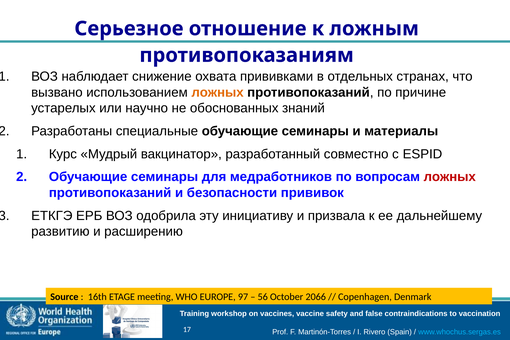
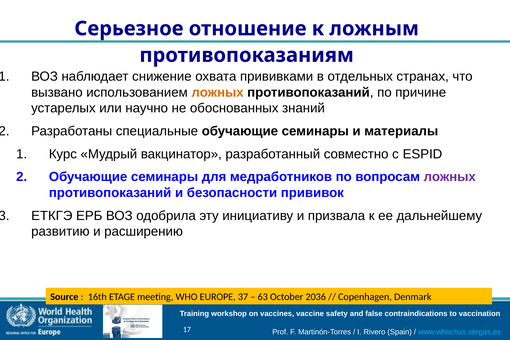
ложных colour: red -> purple (450, 177)
97: 97 -> 37 (243, 297)
56: 56 -> 63 (263, 297)
2066: 2066 -> 2036 (316, 297)
